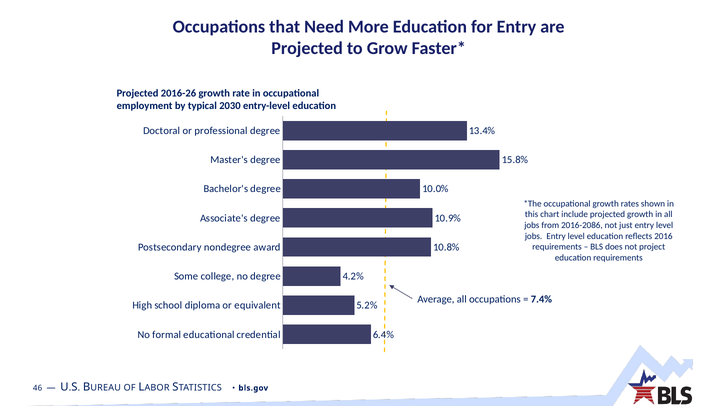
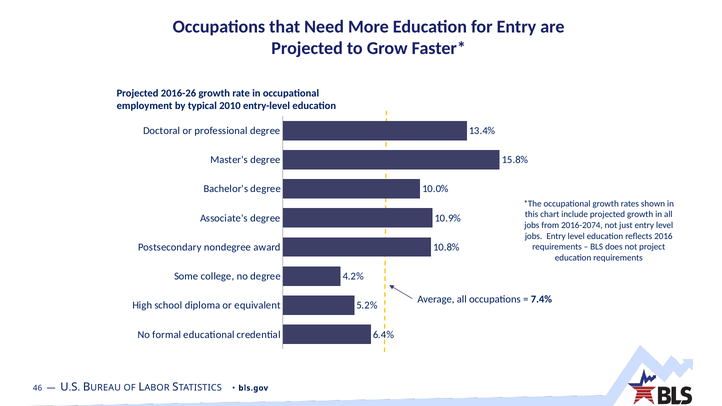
2030: 2030 -> 2010 (230, 106)
2016-2086: 2016-2086 -> 2016-2074 (582, 225)
